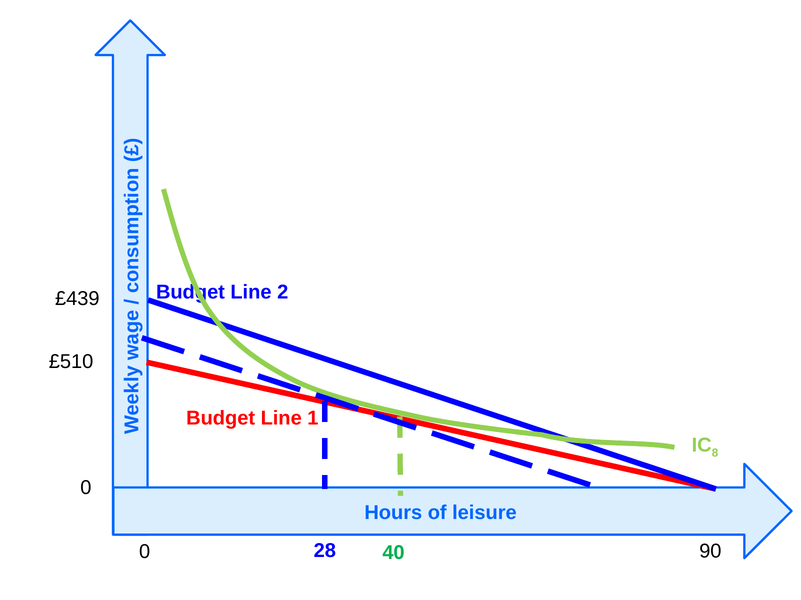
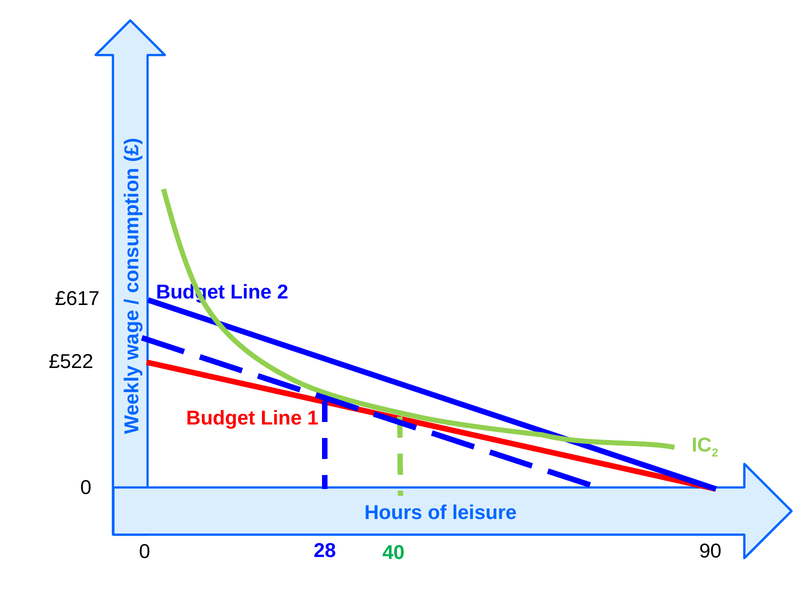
£439: £439 -> £617 (77, 299)
£510: £510 -> £522 (71, 362)
8: 8 -> 2 (715, 454)
